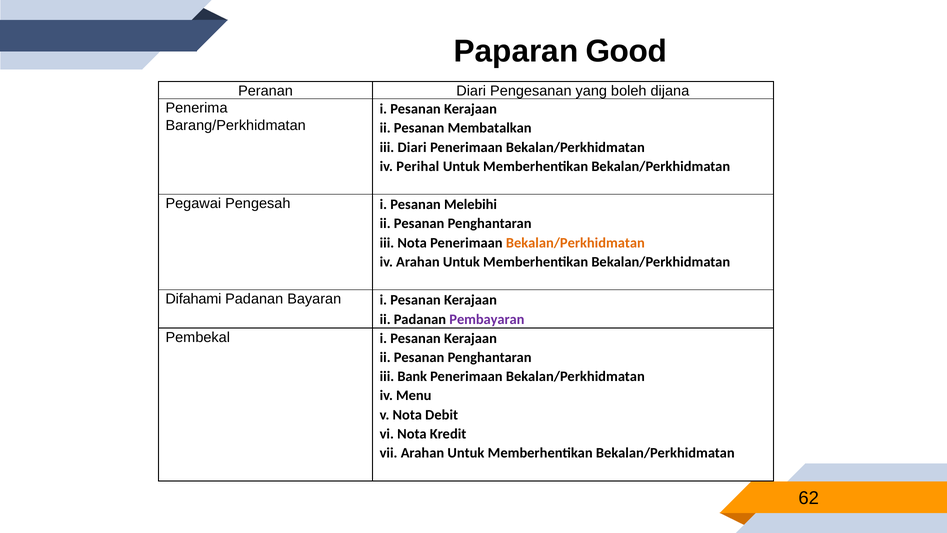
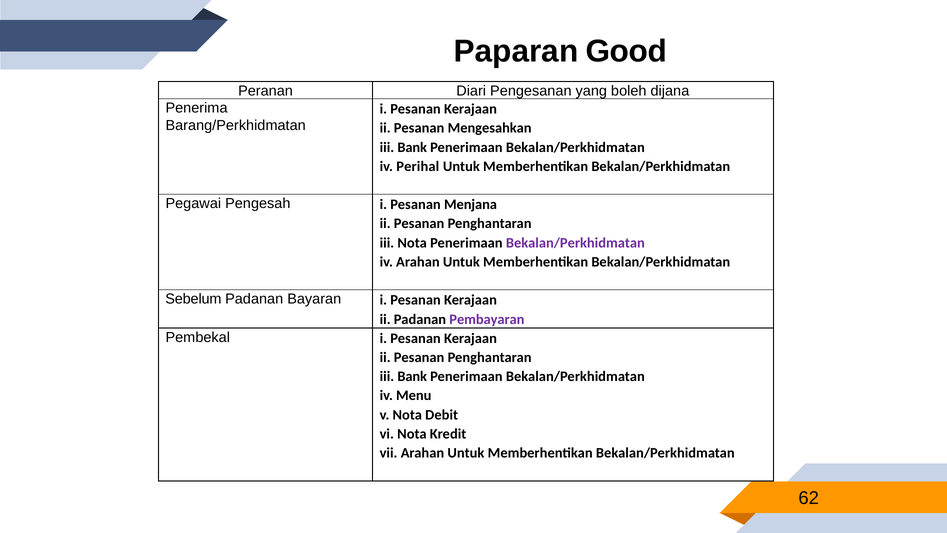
Membatalkan: Membatalkan -> Mengesahkan (490, 128)
Diari: Diari -> Bank (412, 147)
Melebihi: Melebihi -> Menjana (470, 204)
Bekalan/Perkhidmatan colour: orange -> purple (575, 243)
Difahami: Difahami -> Sebelum (193, 299)
